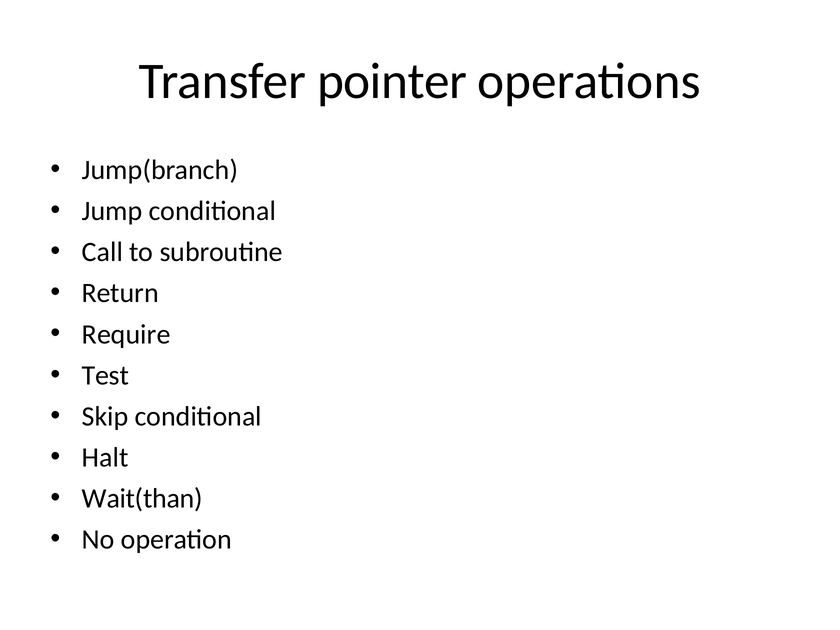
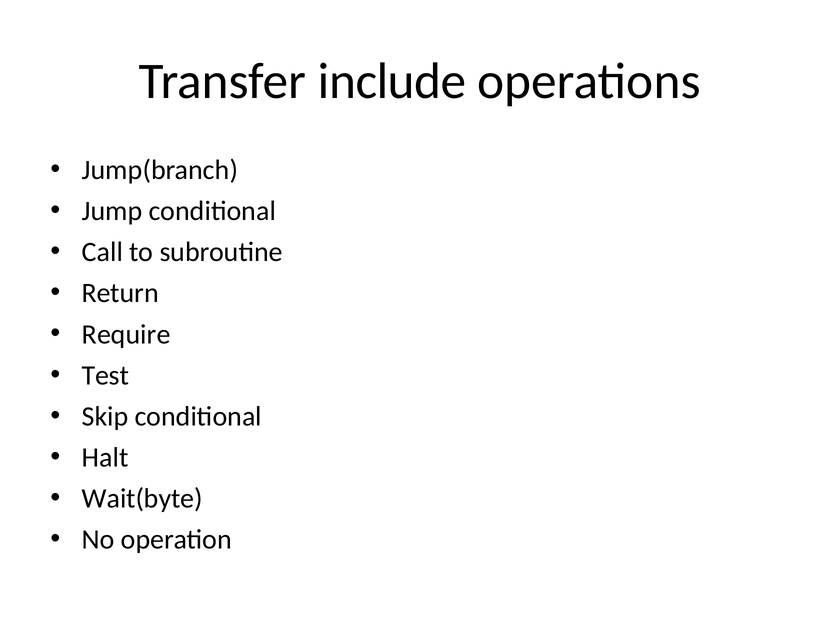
pointer: pointer -> include (392, 81)
Wait(than: Wait(than -> Wait(byte (142, 499)
